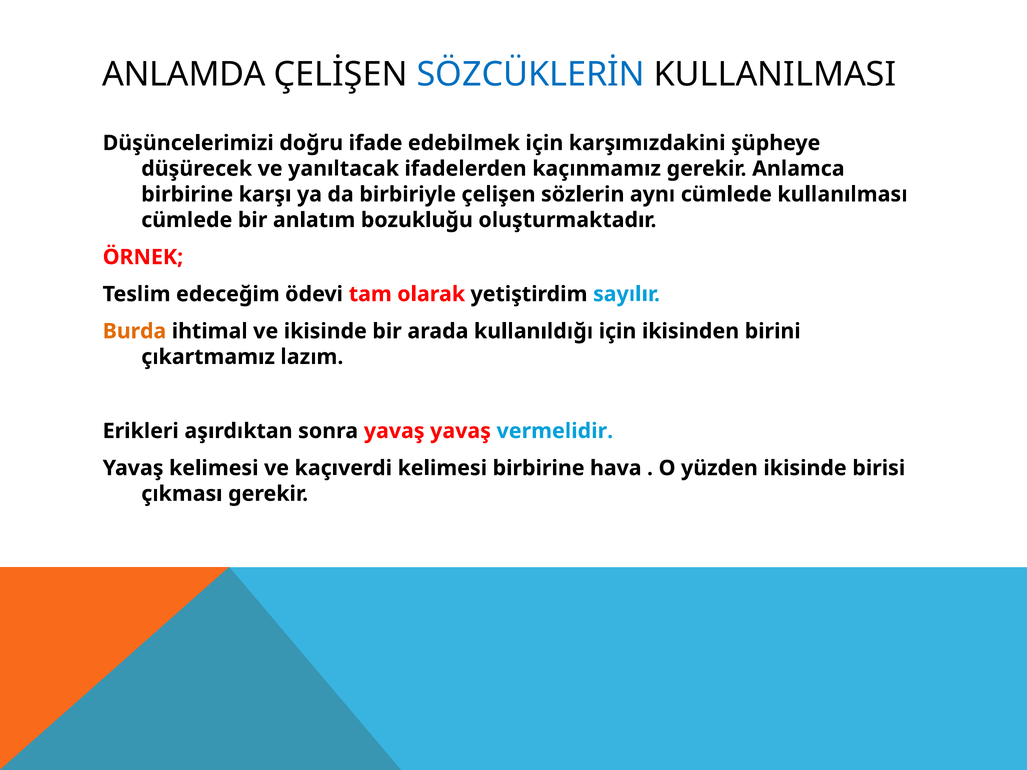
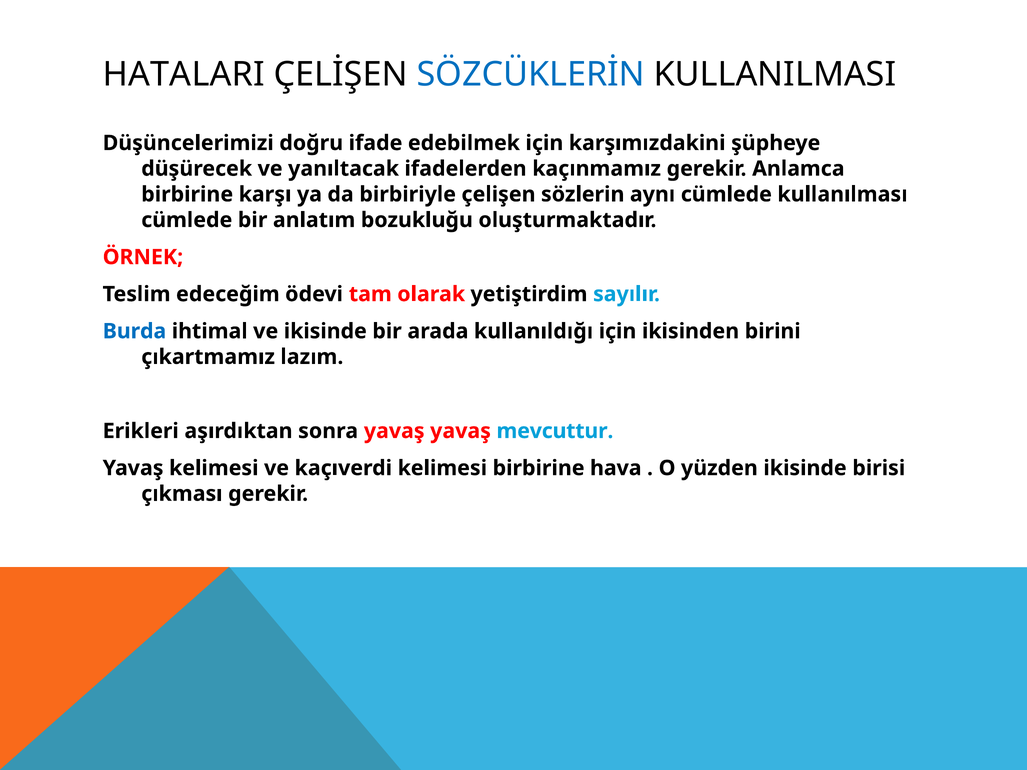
ANLAMDA: ANLAMDA -> HATALARI (184, 74)
Burda colour: orange -> blue (134, 331)
vermelidir: vermelidir -> mevcuttur (555, 431)
